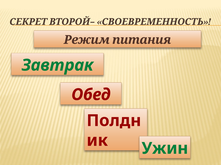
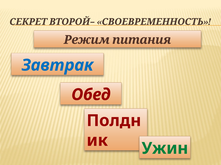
Завтрак colour: green -> blue (57, 65)
